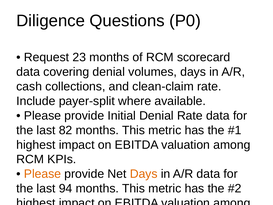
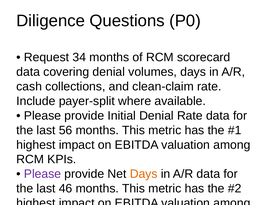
23: 23 -> 34 (79, 57)
82: 82 -> 56 (66, 130)
Please colour: orange -> purple (42, 174)
94: 94 -> 46 (66, 188)
